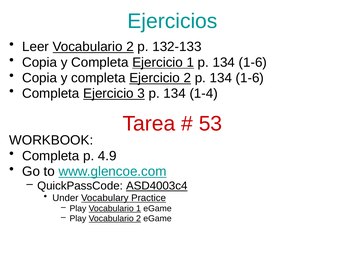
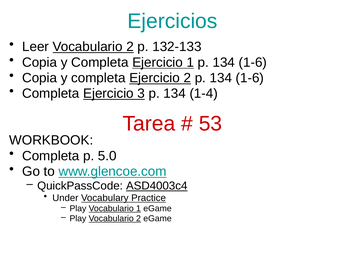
4.9: 4.9 -> 5.0 (107, 156)
